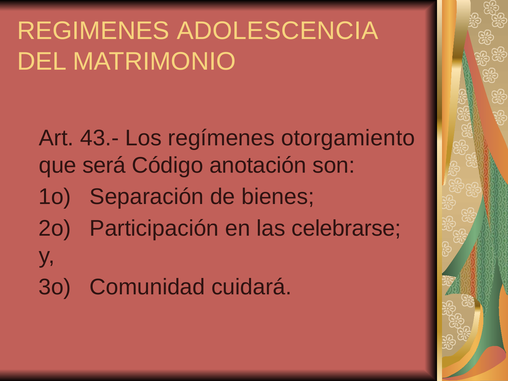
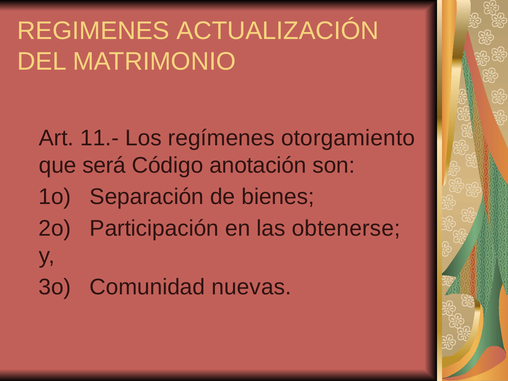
ADOLESCENCIA: ADOLESCENCIA -> ACTUALIZACIÓN (278, 31)
43.-: 43.- -> 11.- (100, 138)
celebrarse: celebrarse -> obtenerse (346, 228)
cuidará: cuidará -> nuevas (251, 287)
